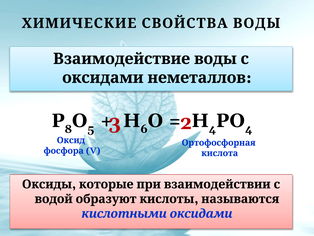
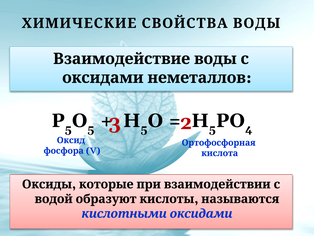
8: 8 -> 5 (68, 129)
6: 6 -> 5 (144, 129)
4: 4 -> 5 (212, 129)
